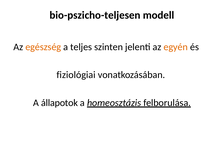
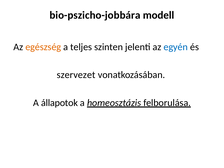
bio-pszicho-teljesen: bio-pszicho-teljesen -> bio-pszicho-jobbára (95, 15)
egyén colour: orange -> blue (176, 47)
fiziológiai: fiziológiai -> szervezet (76, 75)
